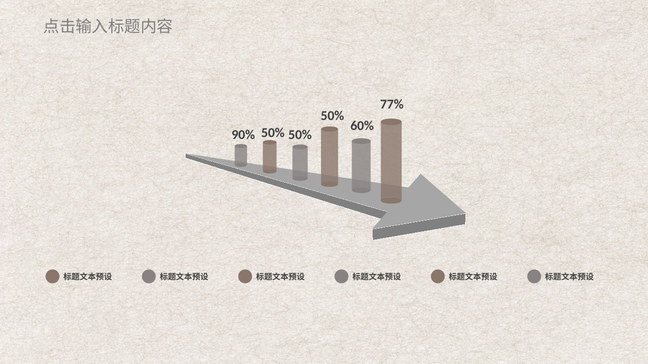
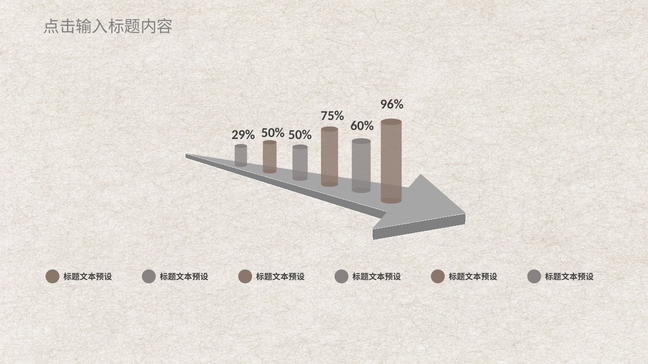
77%: 77% -> 96% (392, 104)
50%: 50% -> 75% (332, 116)
90%: 90% -> 29% (243, 135)
